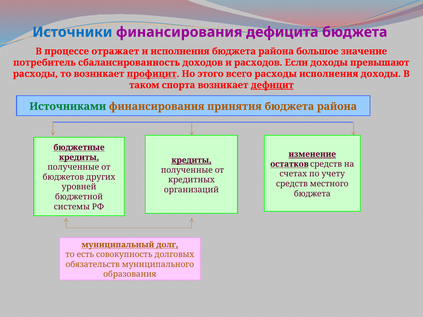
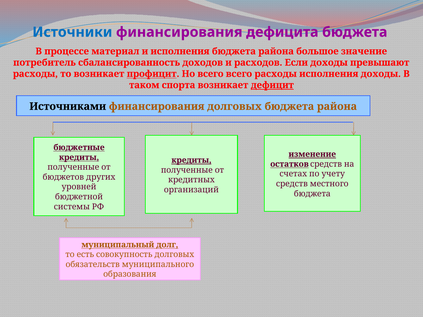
отражает: отражает -> материал (115, 51)
Но этого: этого -> всего (210, 74)
Источниками colour: green -> black (68, 106)
финансирования принятия: принятия -> долговых (235, 106)
